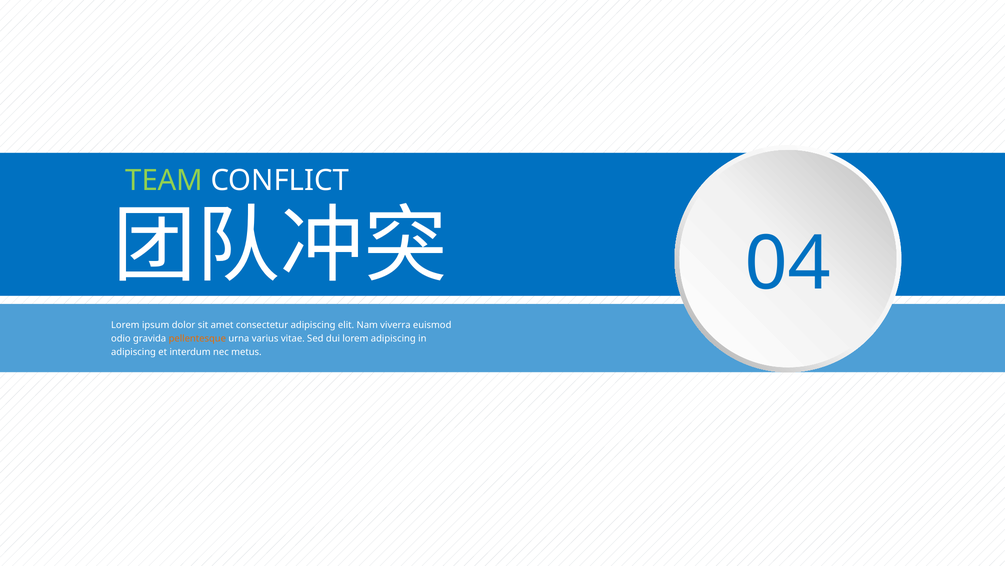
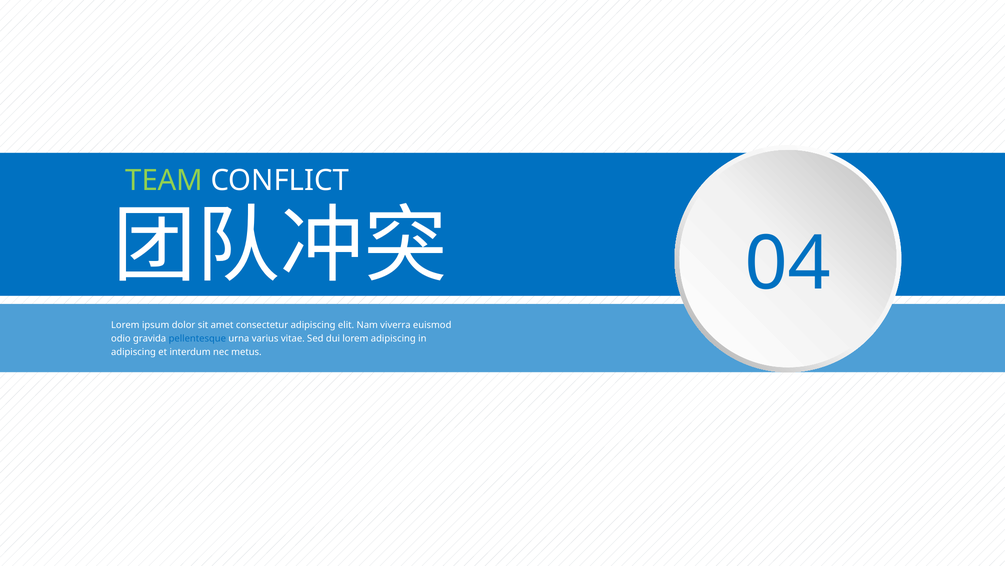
pellentesque colour: orange -> blue (197, 338)
